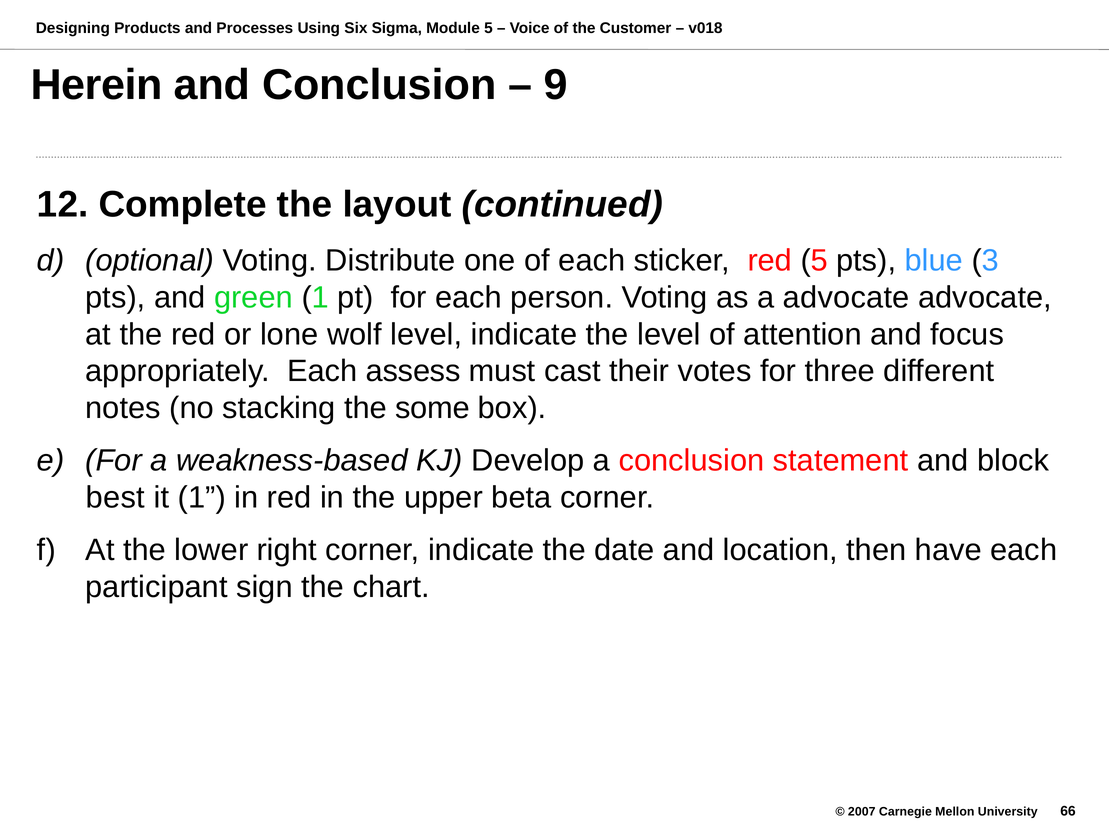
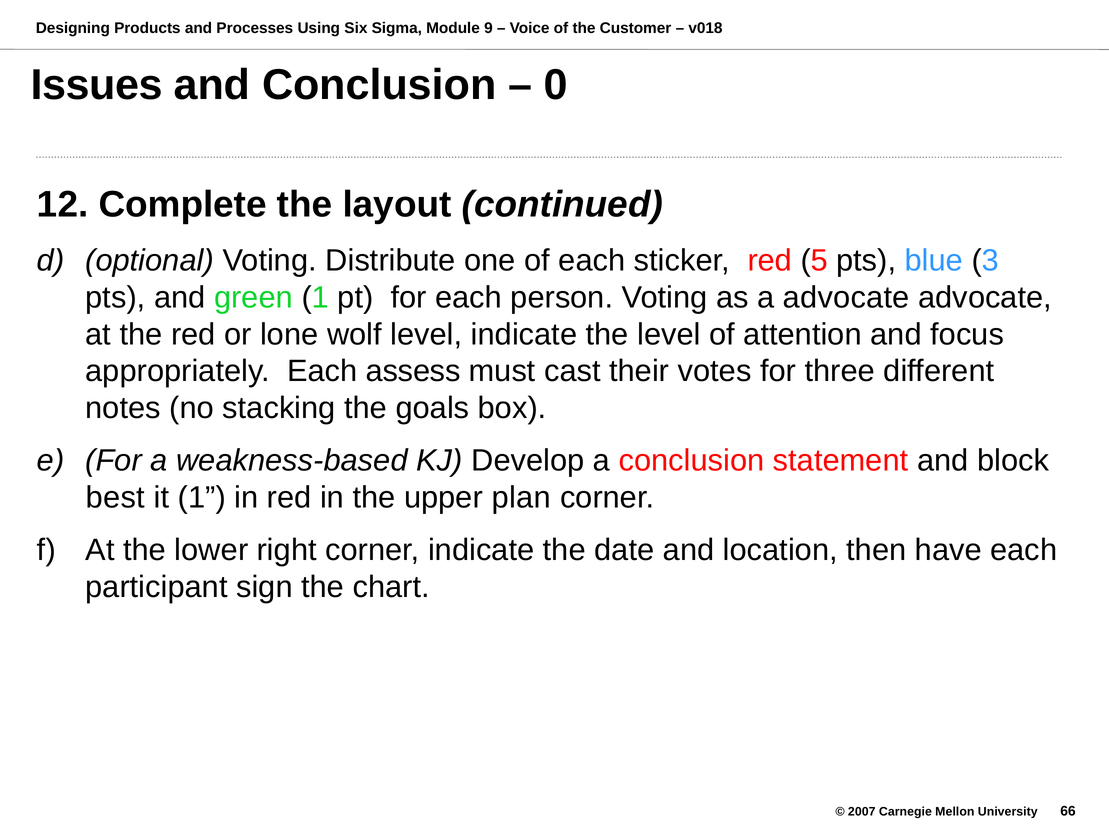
5: 5 -> 9 (488, 28)
Herein: Herein -> Issues (97, 85)
9: 9 -> 0 (556, 85)
some: some -> goals (432, 408)
beta: beta -> plan (521, 498)
